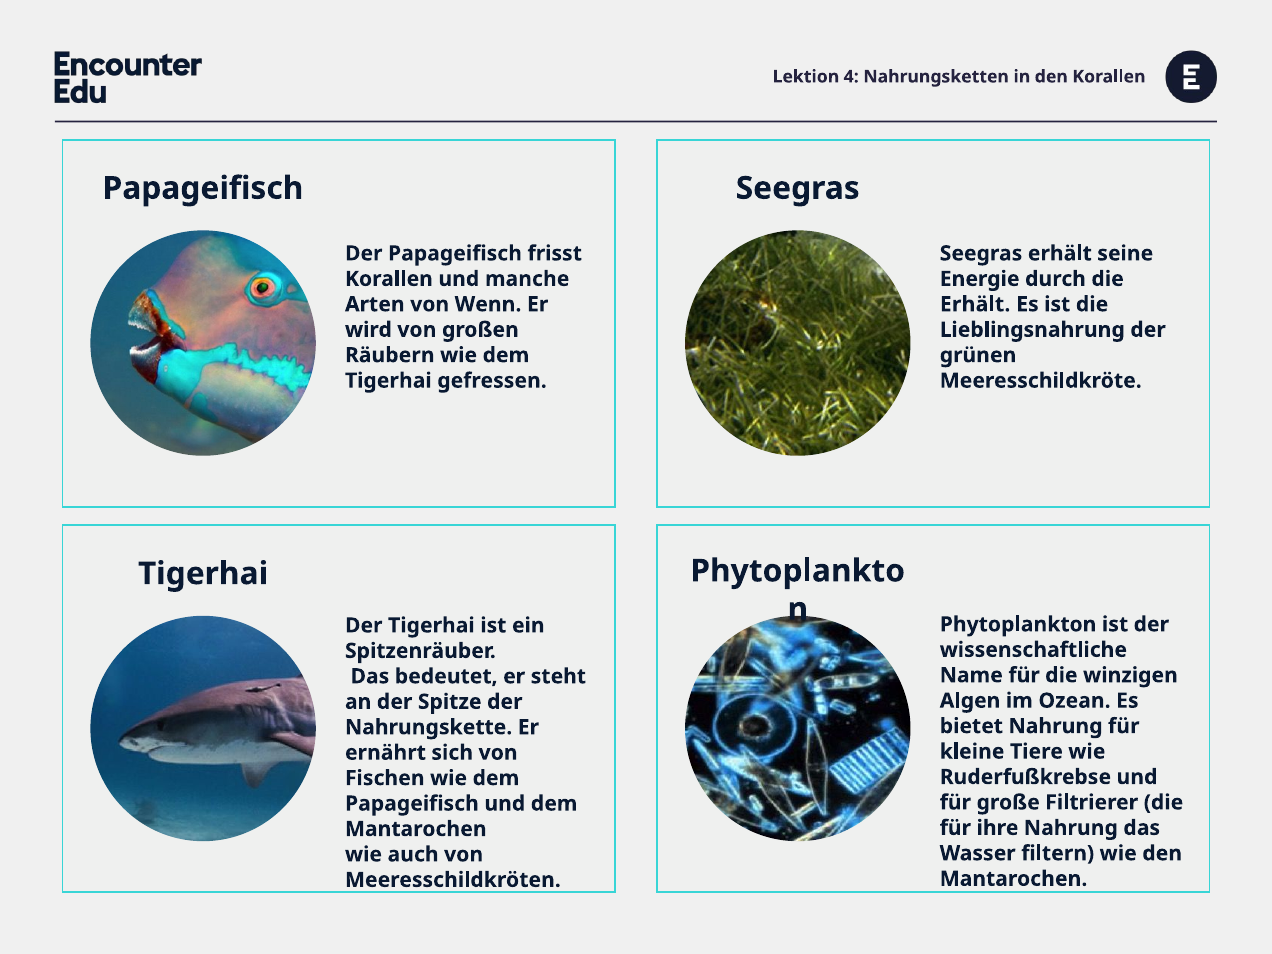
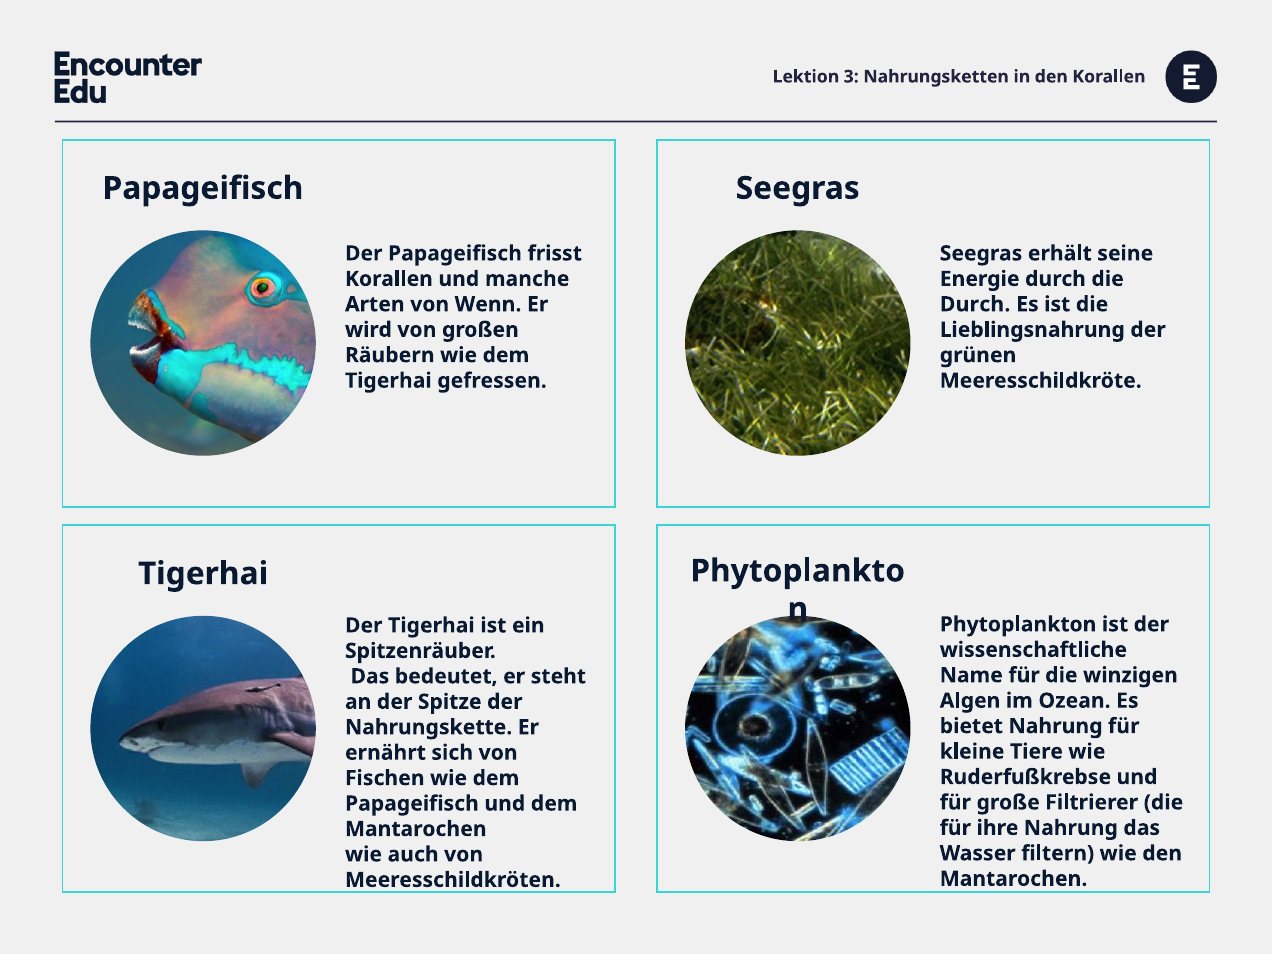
4: 4 -> 3 (851, 77)
Erhält: Erhält -> Durch (975, 304)
